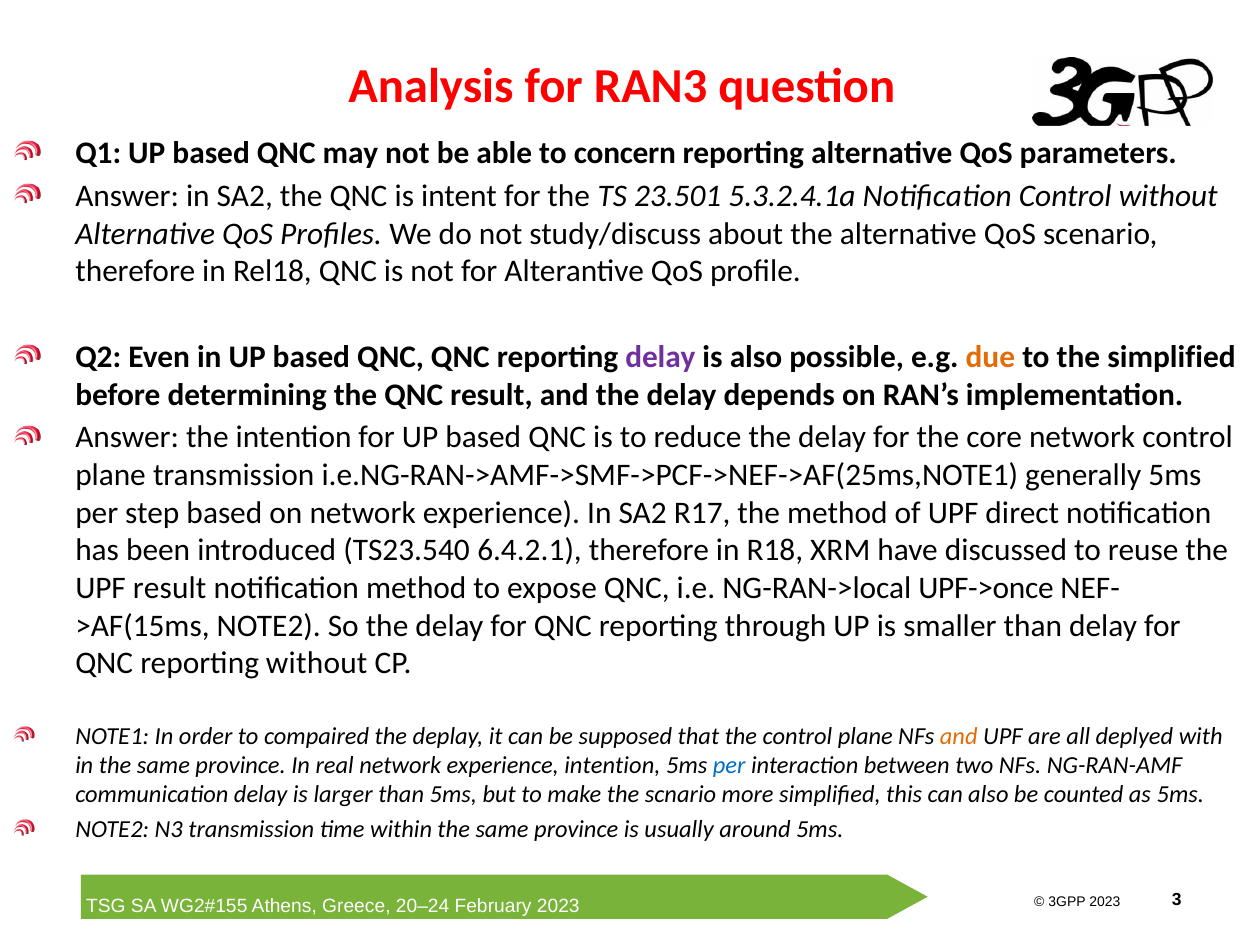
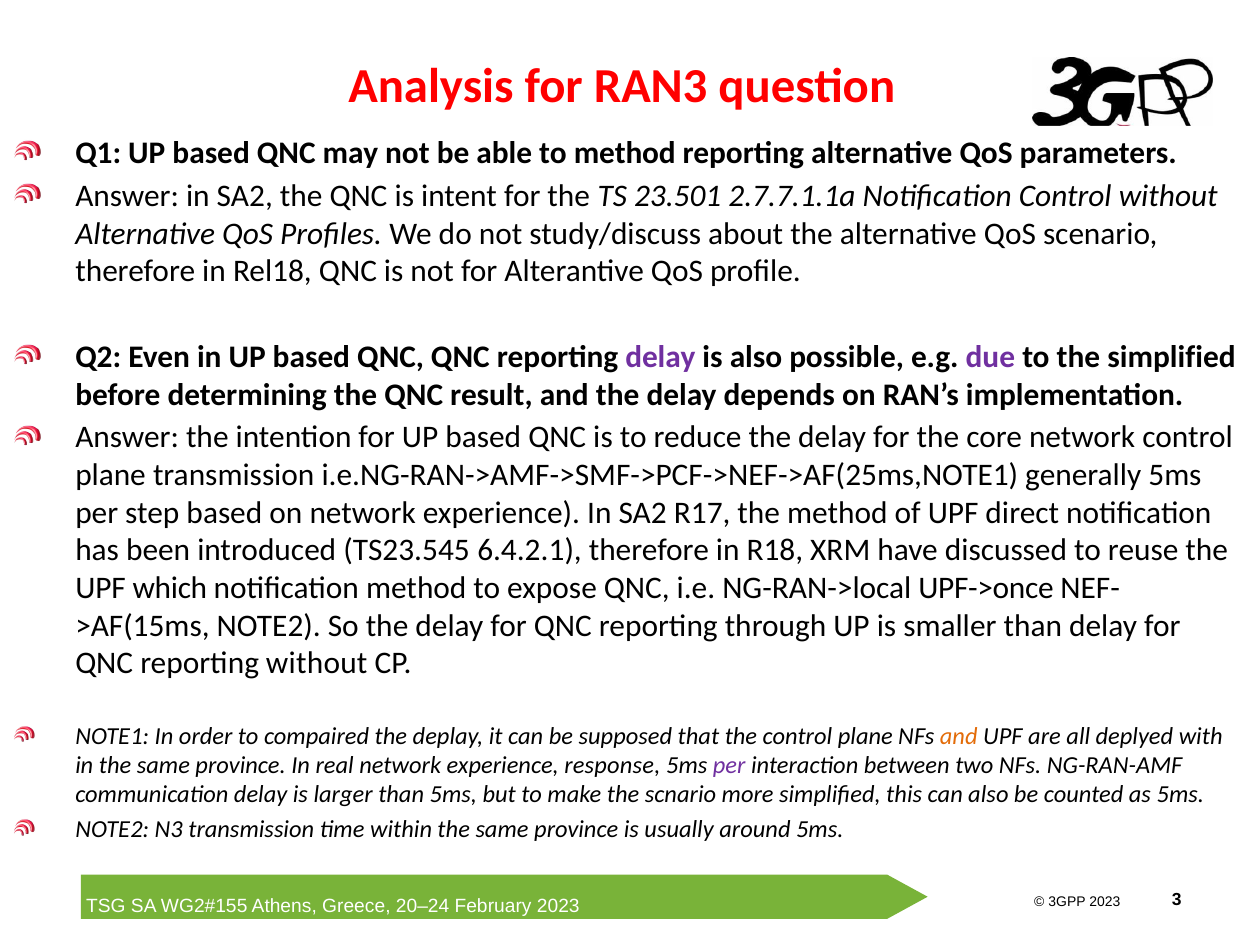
to concern: concern -> method (625, 153)
5.3.2.4.1a: 5.3.2.4.1a -> 2.7.7.1.1a (792, 196)
due colour: orange -> purple (990, 357)
TS23.540: TS23.540 -> TS23.545 (407, 551)
UPF result: result -> which (170, 588)
experience intention: intention -> response (612, 766)
per colour: blue -> purple (729, 766)
